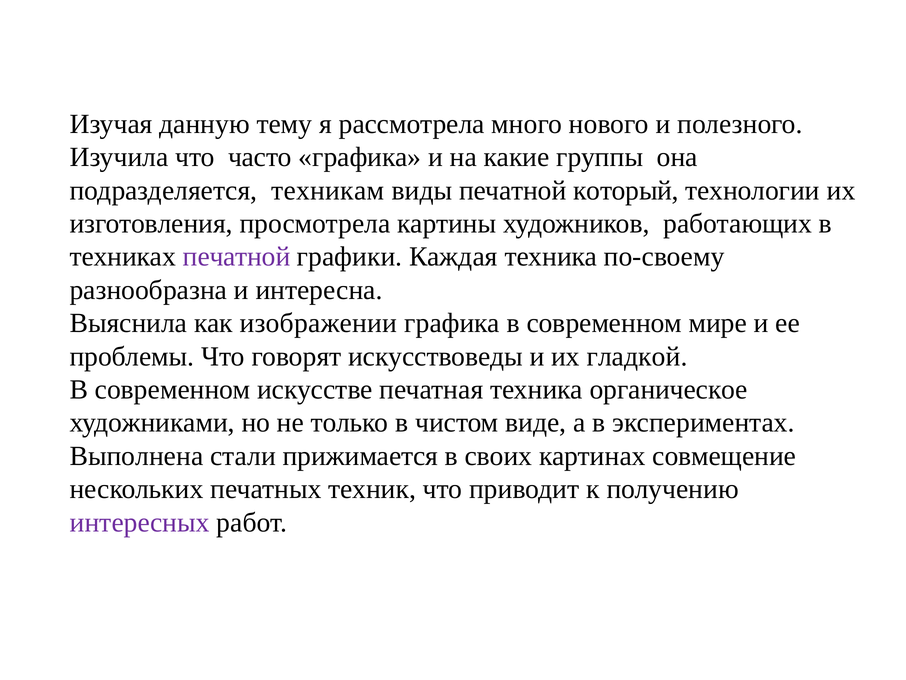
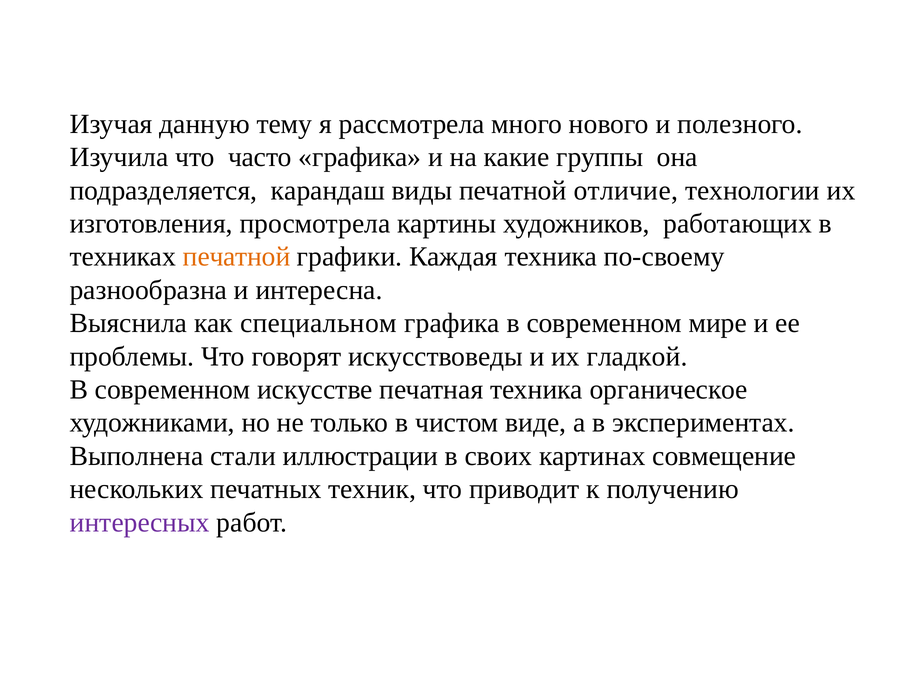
техникам: техникам -> карандаш (328, 190)
который: который -> отличие (626, 190)
печатной colour: purple -> orange (237, 257)
изображении: изображении -> специальном (318, 323)
прижимается: прижимается -> иллюстрации (360, 456)
